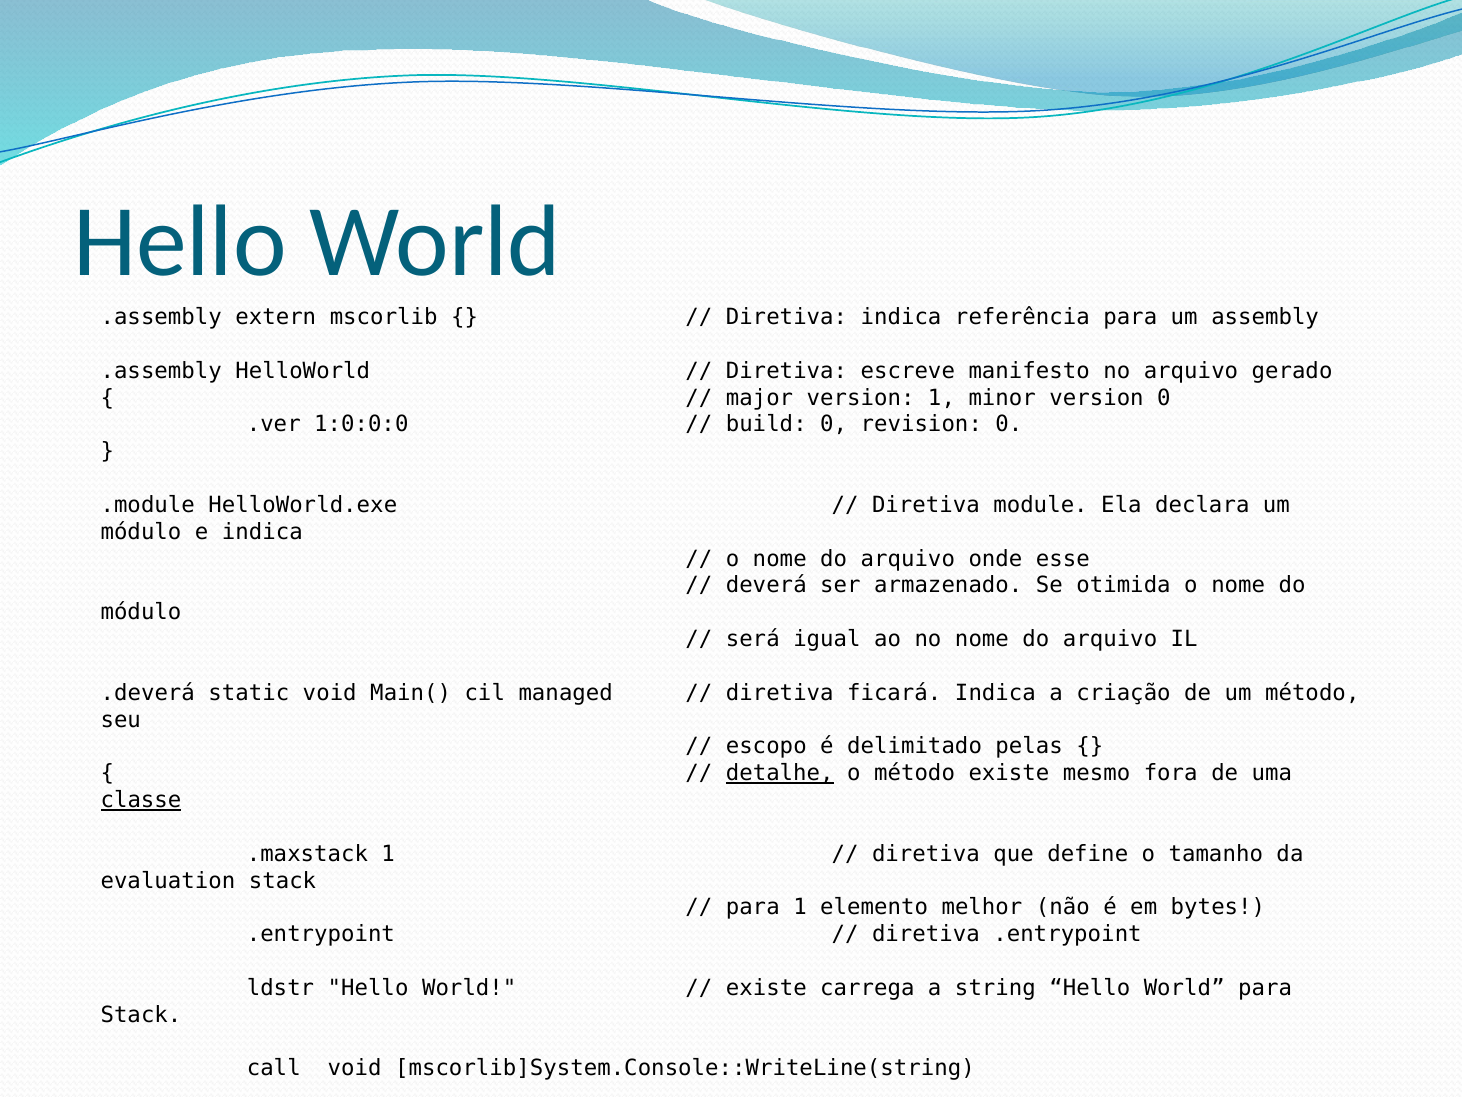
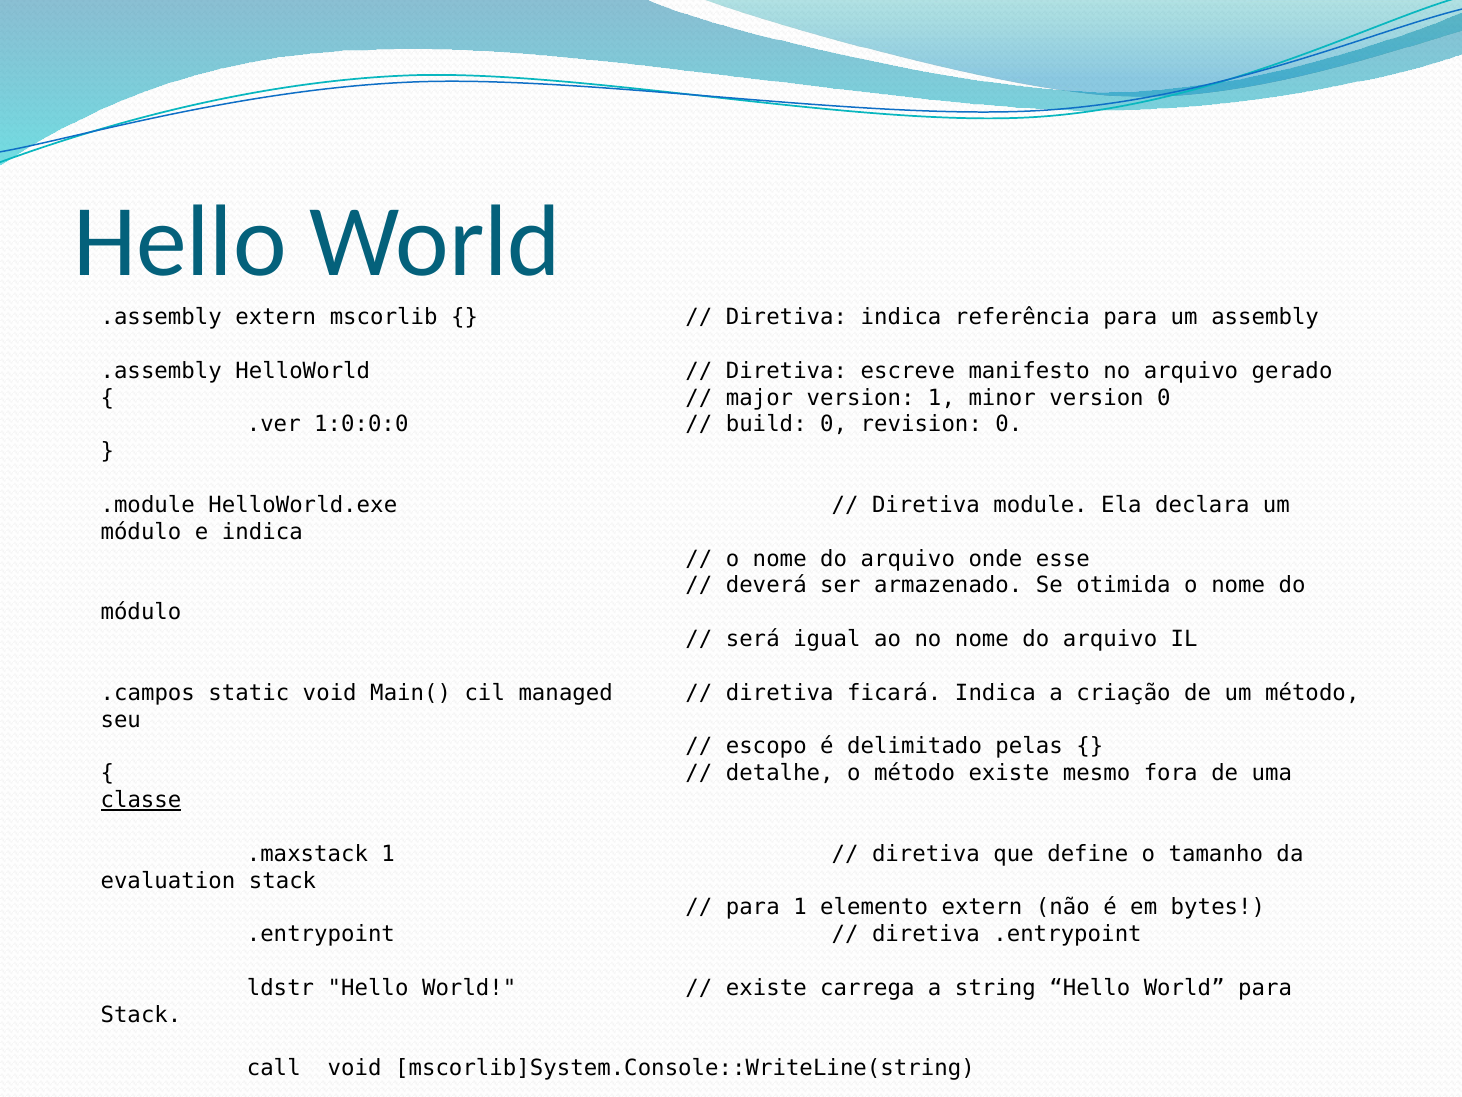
.deverá: .deverá -> .campos (148, 693)
detalhe underline: present -> none (780, 773)
elemento melhor: melhor -> extern (982, 907)
